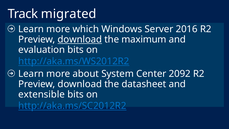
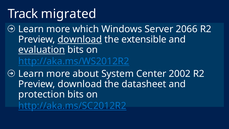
2016: 2016 -> 2066 (187, 29)
maximum: maximum -> extensible (144, 39)
evaluation underline: none -> present (42, 50)
2092: 2092 -> 2002 (180, 74)
extensible: extensible -> protection (42, 94)
